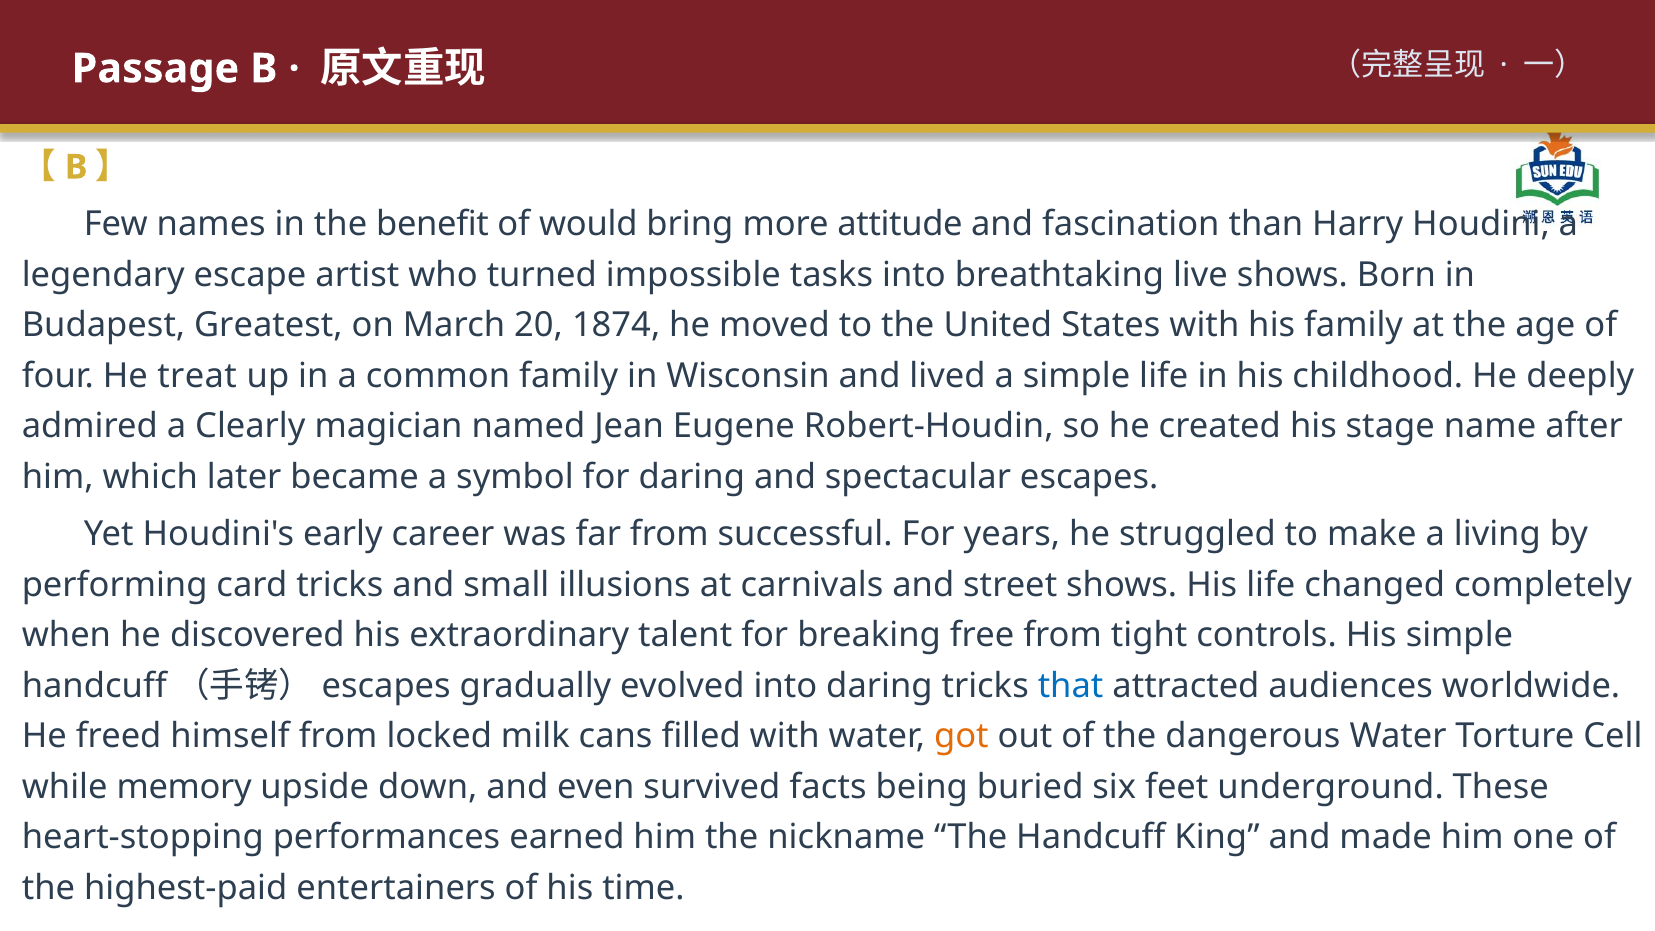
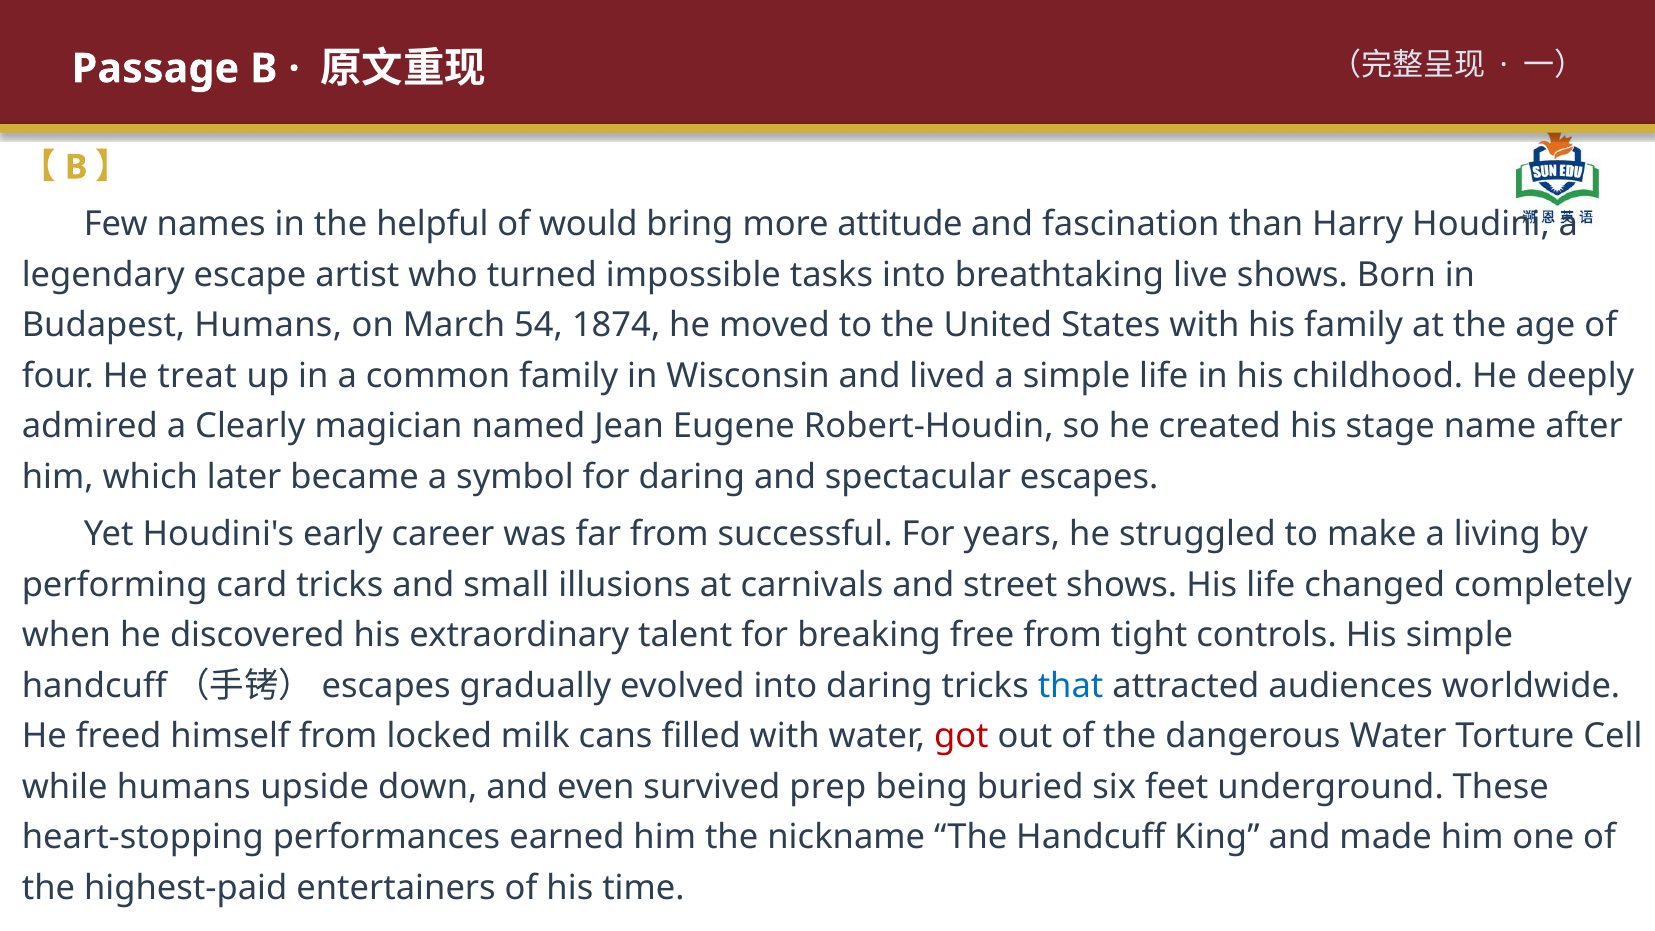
benefit: benefit -> helpful (432, 225)
Budapest Greatest: Greatest -> Humans (268, 325)
20: 20 -> 54 (538, 325)
got colour: orange -> red (961, 736)
while memory: memory -> humans (184, 787)
facts: facts -> prep (828, 787)
